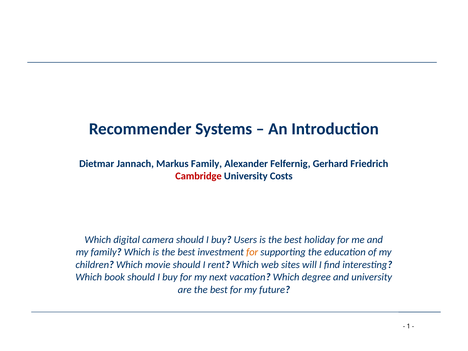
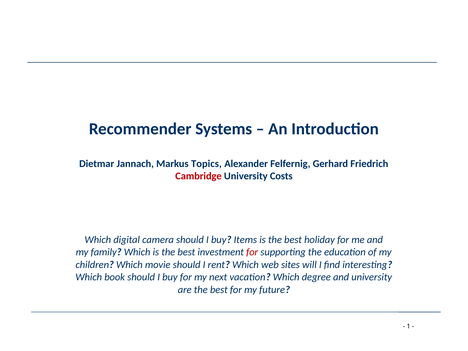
Markus Family: Family -> Topics (206, 164)
Users: Users -> Items (245, 240)
for colour: orange -> red (252, 252)
